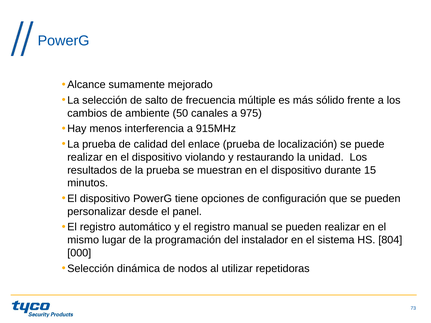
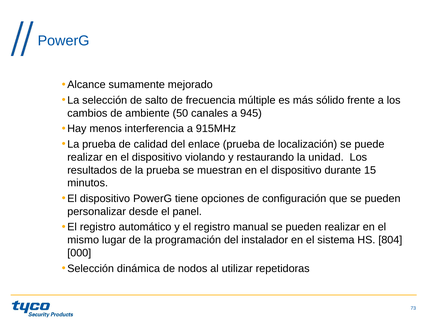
975: 975 -> 945 (251, 113)
